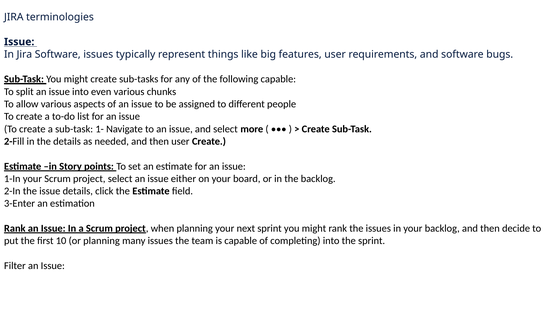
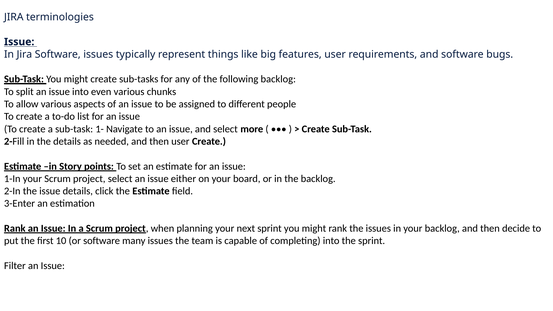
following capable: capable -> backlog (278, 79)
or planning: planning -> software (102, 241)
